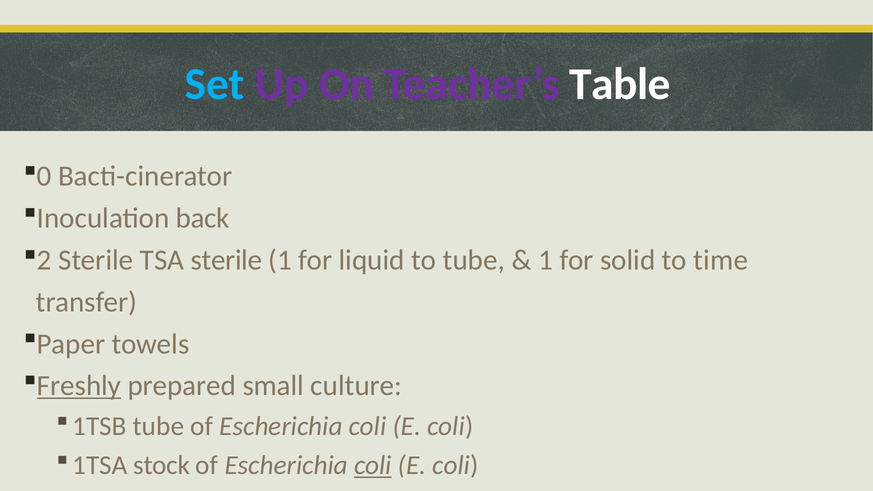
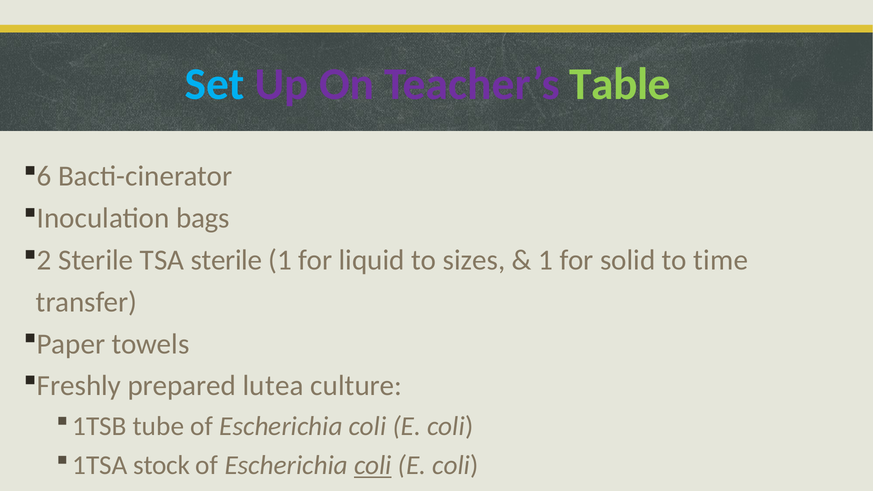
Table colour: white -> light green (620, 84)
0: 0 -> 6 (44, 176)
back: back -> bags (203, 218)
to tube: tube -> sizes (474, 260)
Freshly underline: present -> none (79, 386)
small: small -> lutea (273, 386)
